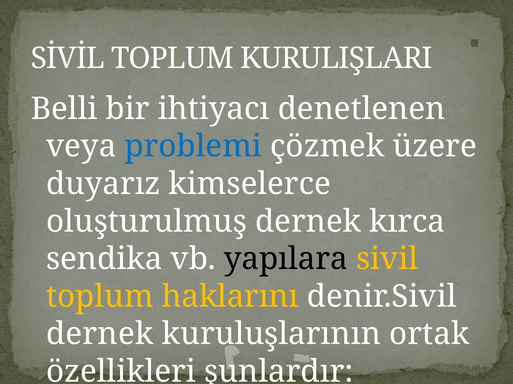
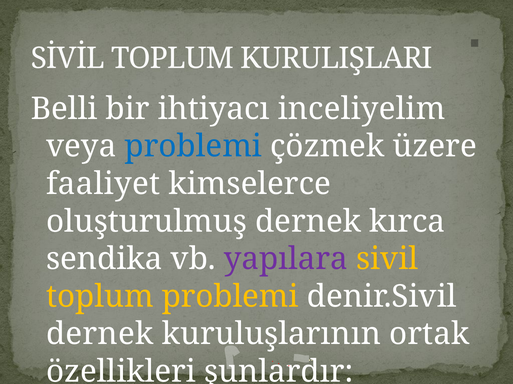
denetlenen: denetlenen -> inceliyelim (362, 109)
duyarız: duyarız -> faaliyet (103, 184)
yapılara colour: black -> purple (286, 259)
toplum haklarını: haklarını -> problemi (230, 297)
